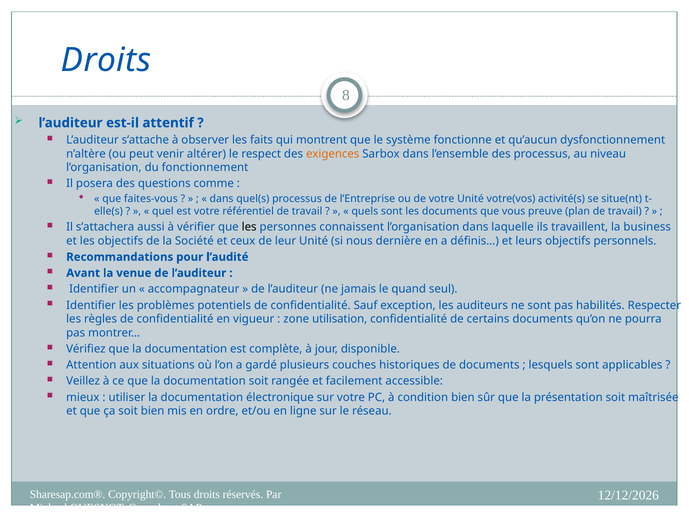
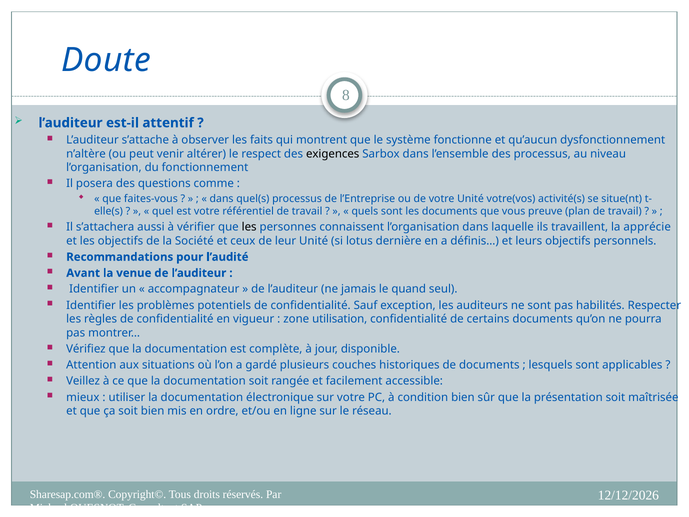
Droits: Droits -> Doute (106, 60)
exigences colour: orange -> black (333, 154)
business: business -> apprécie (647, 227)
nous: nous -> lotus (359, 241)
